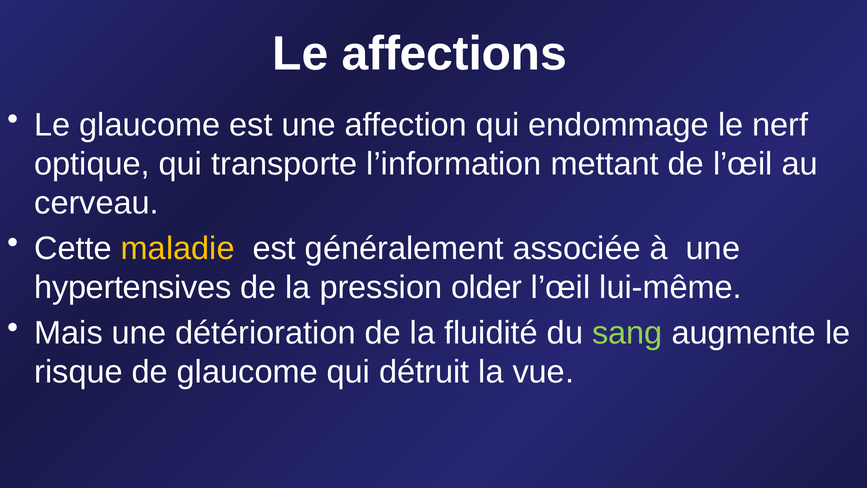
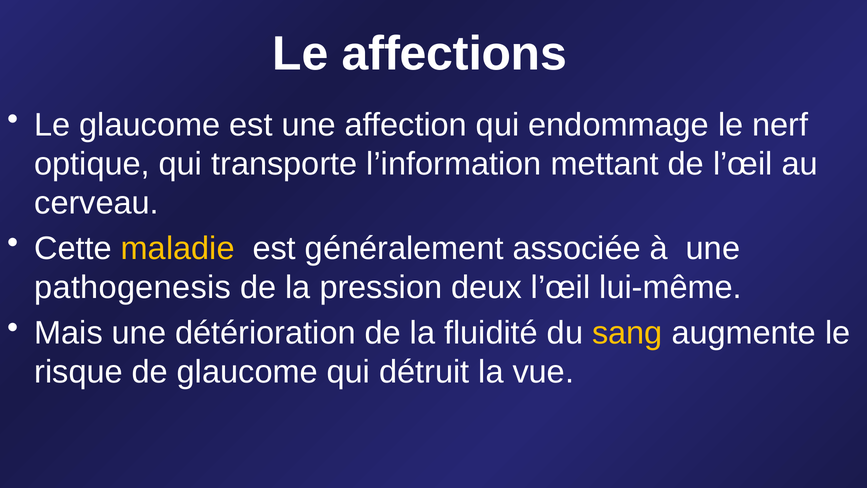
hypertensives: hypertensives -> pathogenesis (133, 287)
older: older -> deux (487, 287)
sang colour: light green -> yellow (627, 333)
